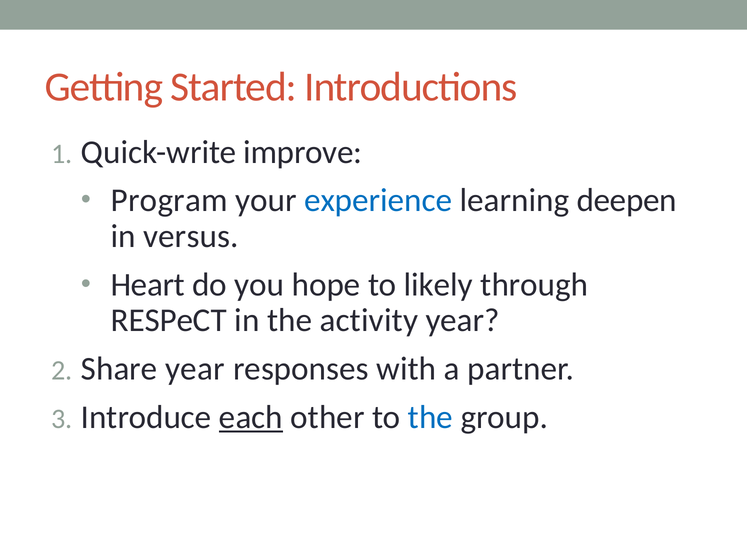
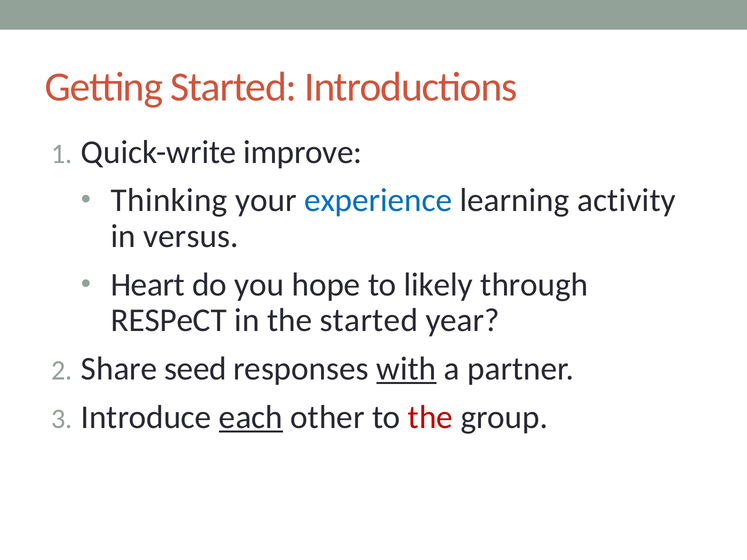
Program: Program -> Thinking (169, 201)
deepen: deepen -> activity (626, 201)
the activity: activity -> started (369, 321)
Share year: year -> seed (195, 369)
with underline: none -> present (406, 369)
the colour: blue -> red (430, 417)
